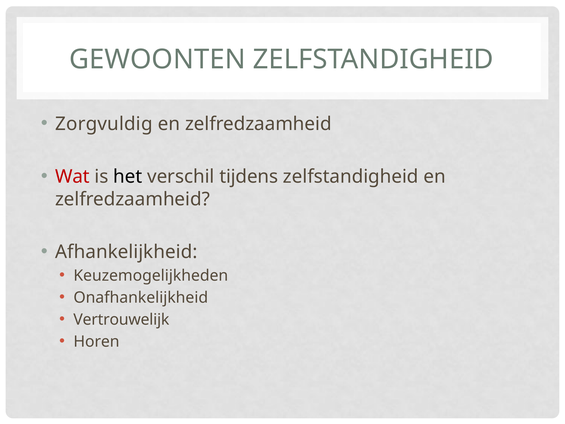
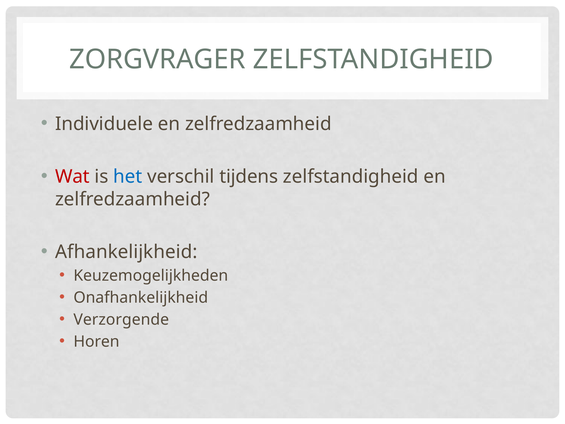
GEWOONTEN: GEWOONTEN -> ZORGVRAGER (157, 59)
Zorgvuldig: Zorgvuldig -> Individuele (104, 124)
het colour: black -> blue (128, 176)
Vertrouwelijk: Vertrouwelijk -> Verzorgende (121, 319)
